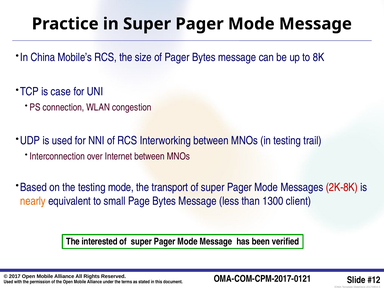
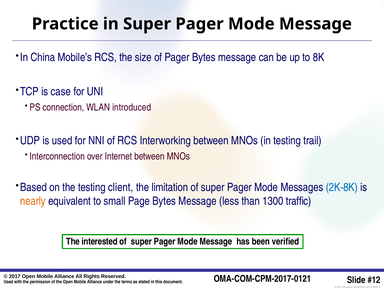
congestion: congestion -> introduced (132, 107)
testing mode: mode -> client (121, 187)
transport: transport -> limitation (170, 187)
2K-8K colour: red -> blue (342, 187)
client: client -> traffic (299, 201)
